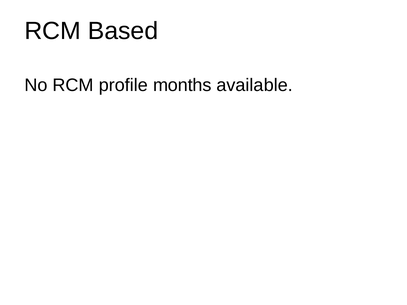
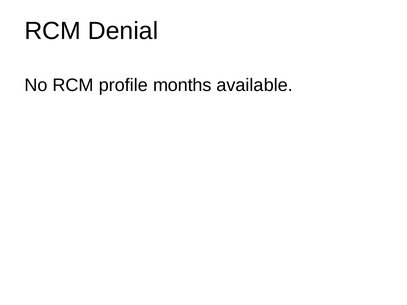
Based: Based -> Denial (123, 31)
